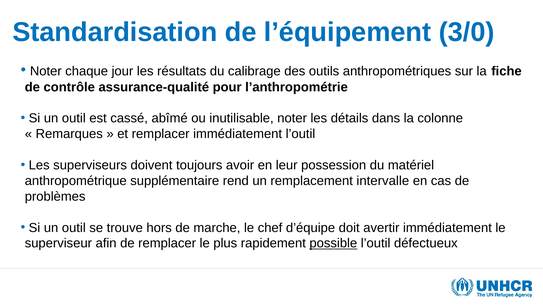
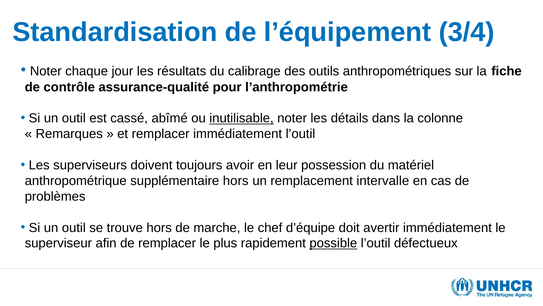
3/0: 3/0 -> 3/4 (467, 32)
inutilisable underline: none -> present (242, 118)
supplémentaire rend: rend -> hors (236, 181)
